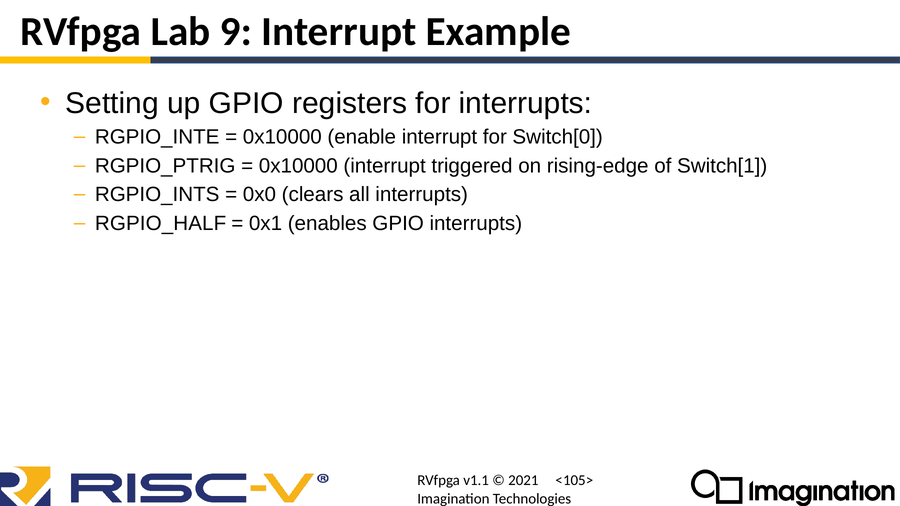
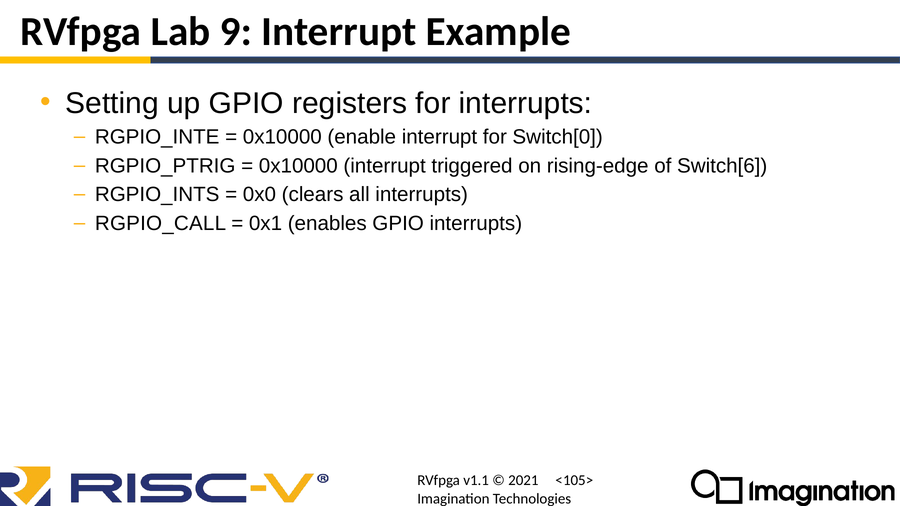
Switch[1: Switch[1 -> Switch[6 (722, 166)
RGPIO_HALF: RGPIO_HALF -> RGPIO_CALL (161, 224)
